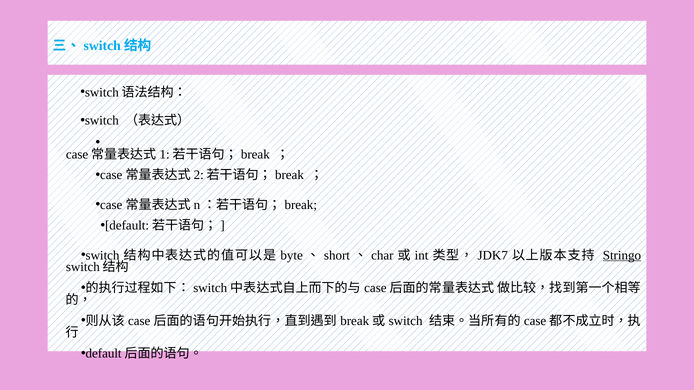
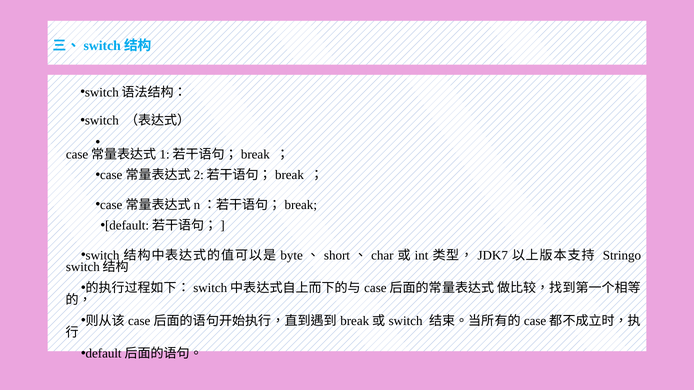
Stringo underline: present -> none (622, 255)
